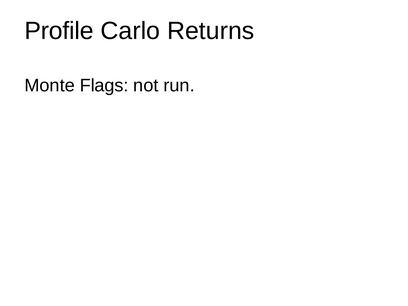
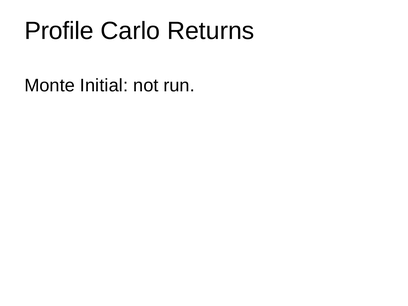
Flags: Flags -> Initial (104, 86)
